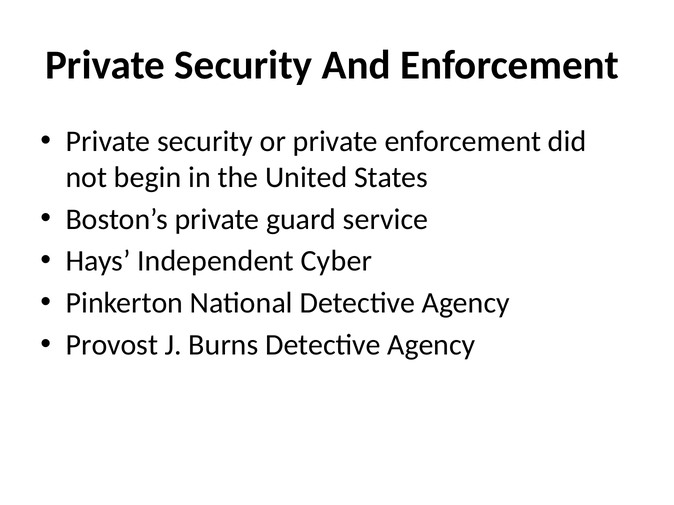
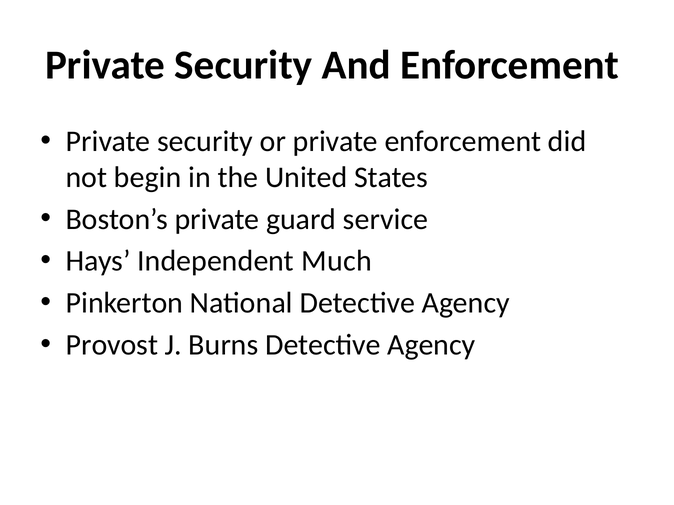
Cyber: Cyber -> Much (337, 261)
